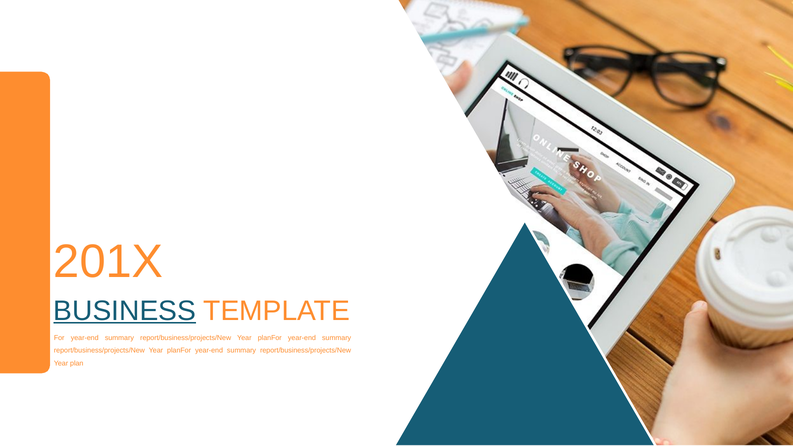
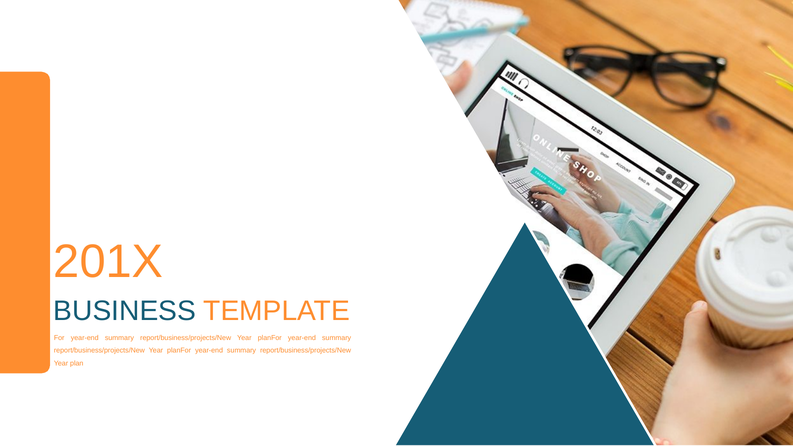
BUSINESS underline: present -> none (125, 311)
